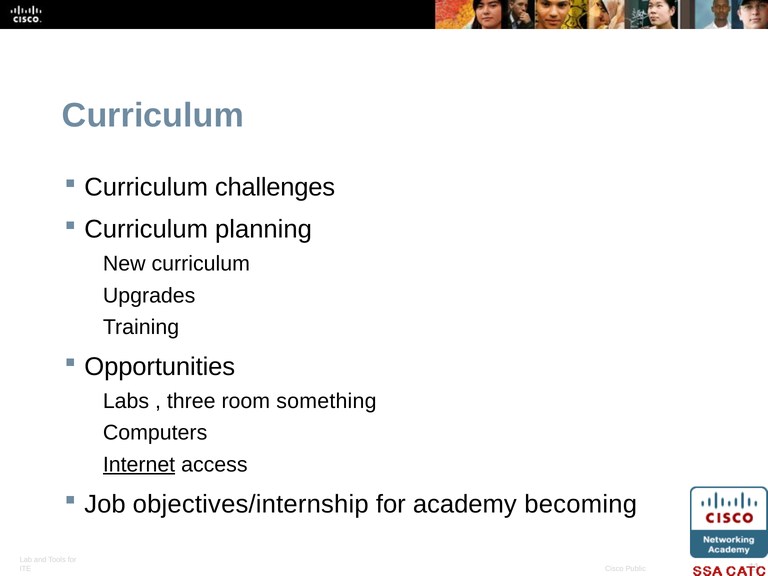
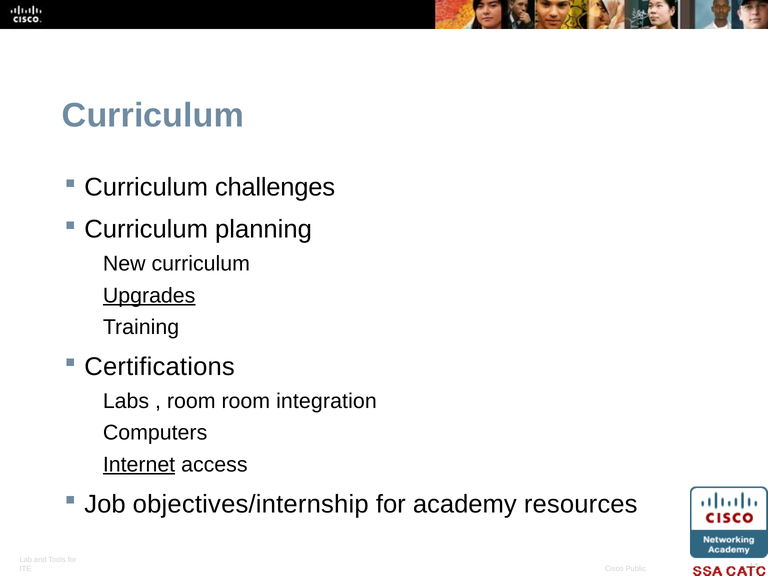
Upgrades underline: none -> present (149, 295)
Opportunities: Opportunities -> Certifications (160, 367)
three: three -> room (191, 401)
something: something -> integration (326, 401)
becoming: becoming -> resources (581, 504)
